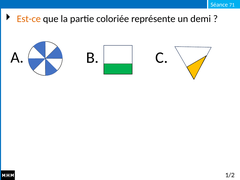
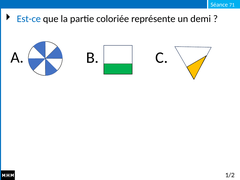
Est-ce colour: orange -> blue (29, 19)
